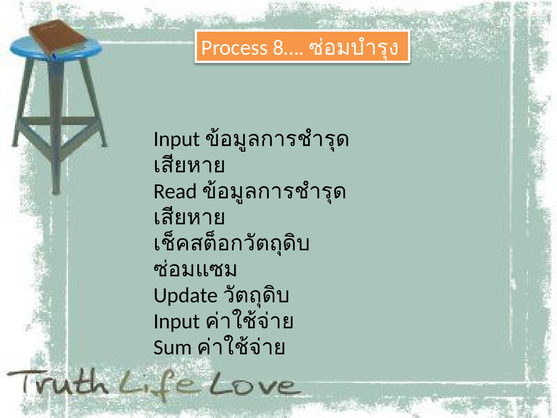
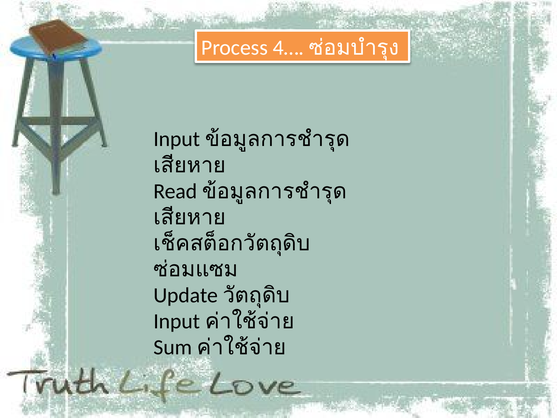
8…: 8… -> 4… (288, 48)
